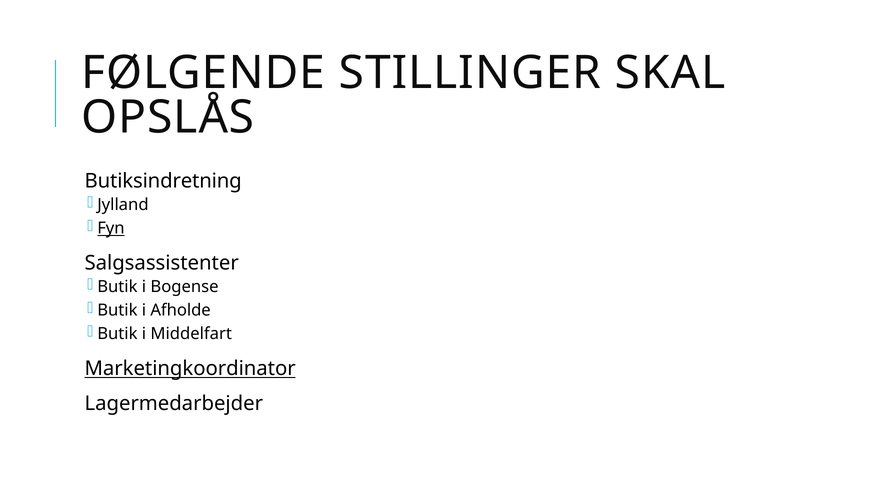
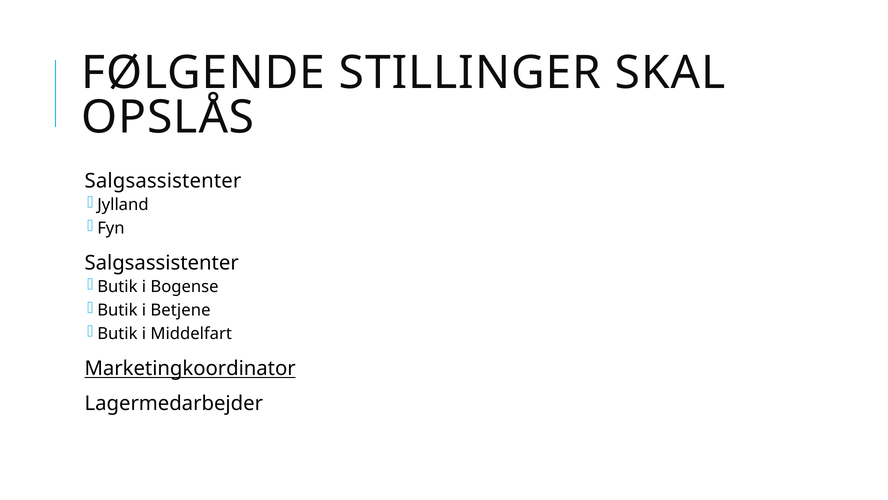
Butiksindretning: Butiksindretning -> Salgsassistenter (163, 181)
Fyn underline: present -> none (111, 228)
Afholde: Afholde -> Betjene (181, 310)
